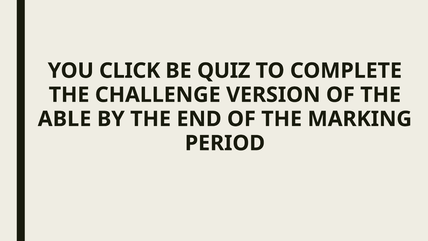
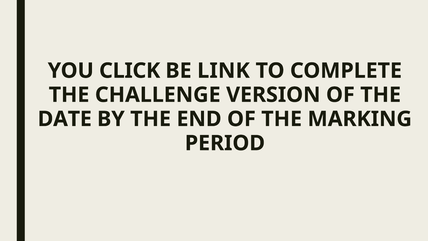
QUIZ: QUIZ -> LINK (224, 71)
ABLE: ABLE -> DATE (65, 119)
